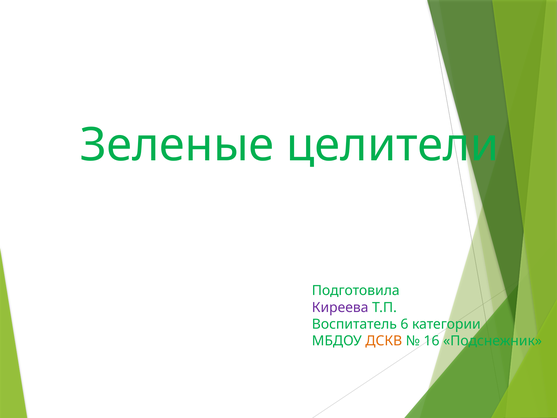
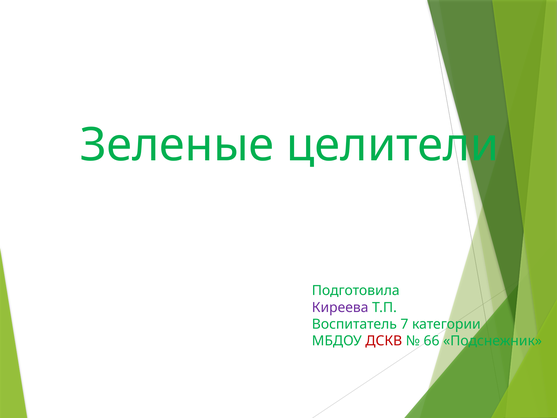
6: 6 -> 7 (404, 324)
ДСКВ colour: orange -> red (384, 341)
16: 16 -> 66 (432, 341)
